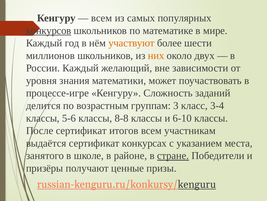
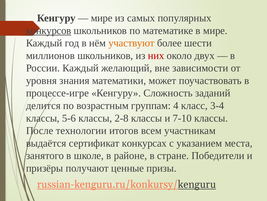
всем: всем -> мире (102, 18)
них colour: orange -> red (156, 55)
3: 3 -> 4 (176, 105)
8-8: 8-8 -> 2-8 (122, 118)
6-10: 6-10 -> 7-10 (182, 118)
После сертификат: сертификат -> технологии (81, 130)
стране underline: present -> none (173, 155)
